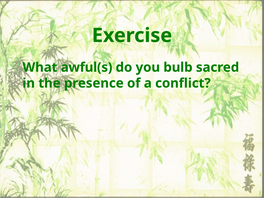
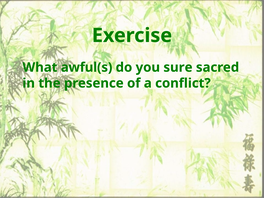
bulb: bulb -> sure (178, 67)
